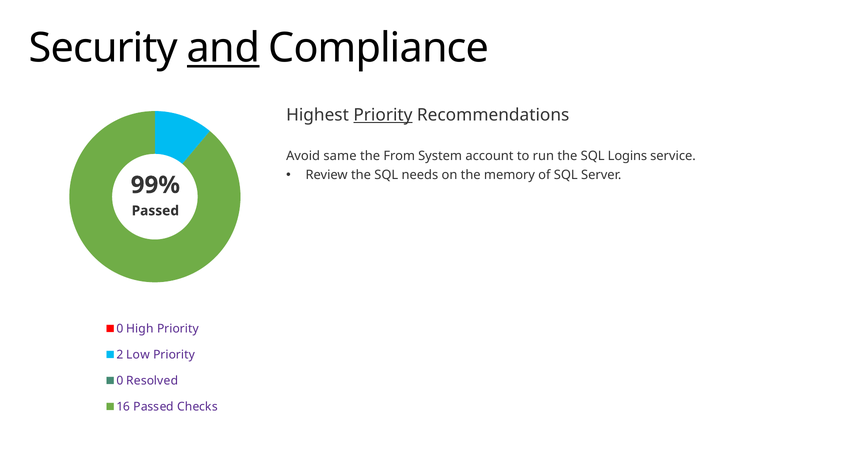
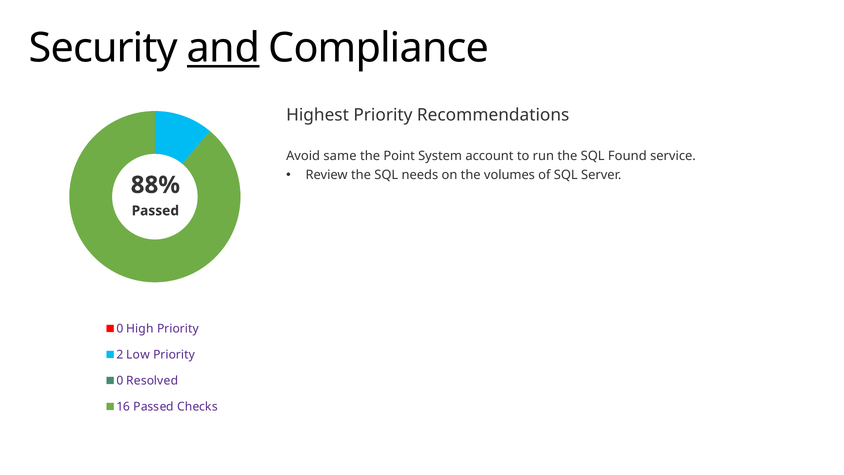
Priority underline: present -> none (383, 115)
From: From -> Point (399, 156)
Logins: Logins -> Found (627, 156)
memory: memory -> volumes (509, 175)
99%: 99% -> 88% (155, 185)
